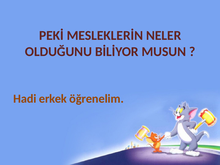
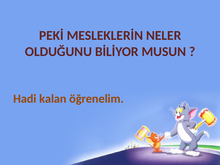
erkek: erkek -> kalan (53, 99)
